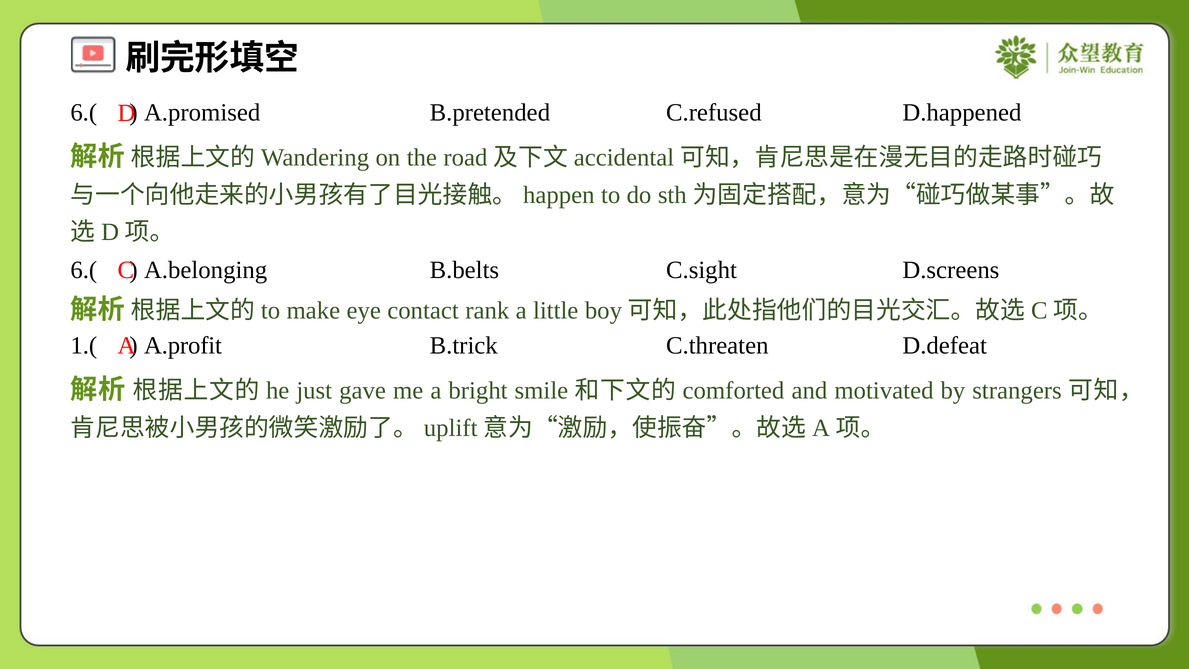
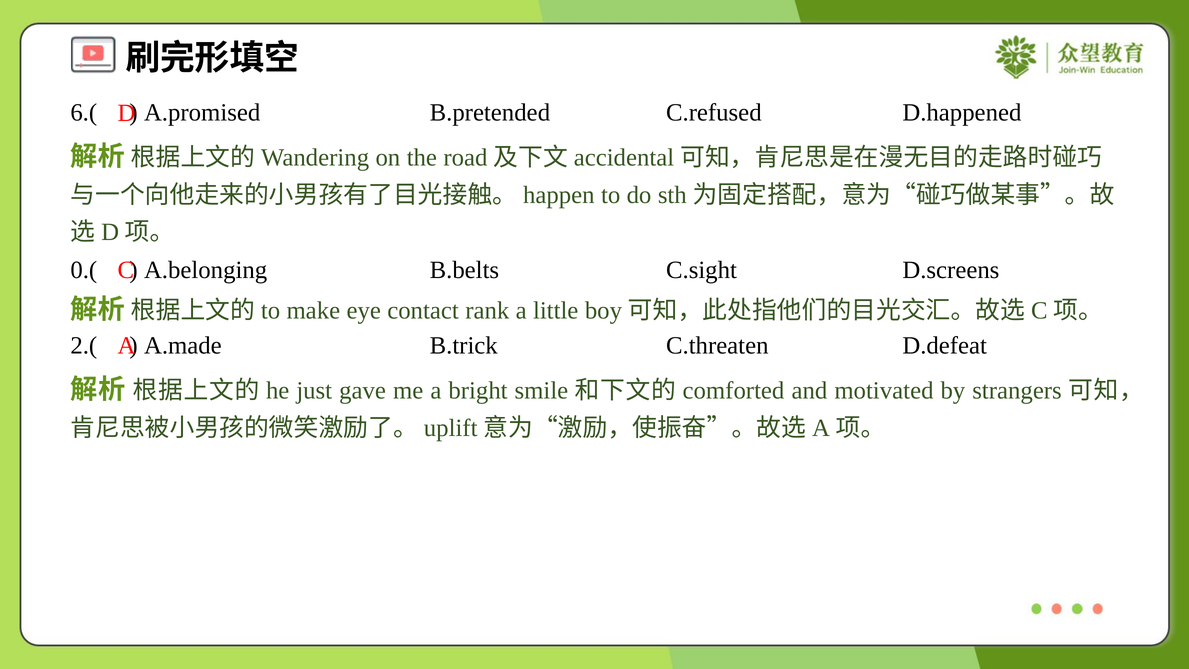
6.(: 6.( -> 0.( (84, 270)
1.(: 1.( -> 2.( (84, 345)
A.profit: A.profit -> A.made (183, 345)
